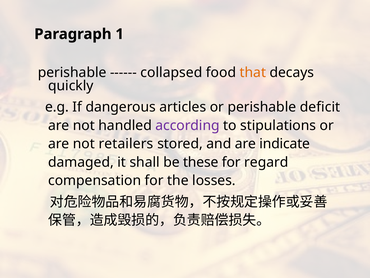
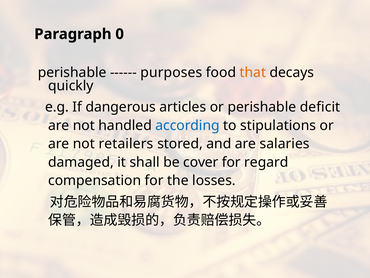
1: 1 -> 0 (120, 34)
collapsed: collapsed -> purposes (171, 72)
according colour: purple -> blue (187, 125)
indicate: indicate -> salaries (285, 144)
these: these -> cover (201, 162)
